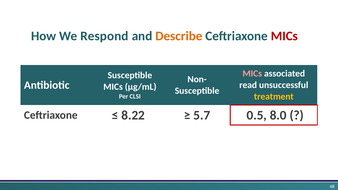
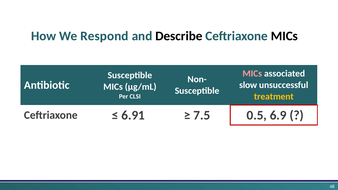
Describe colour: orange -> black (179, 36)
MICs colour: red -> black (284, 36)
read: read -> slow (248, 85)
8.22: 8.22 -> 6.91 (133, 115)
5.7: 5.7 -> 7.5 (202, 115)
8.0: 8.0 -> 6.9 (278, 115)
